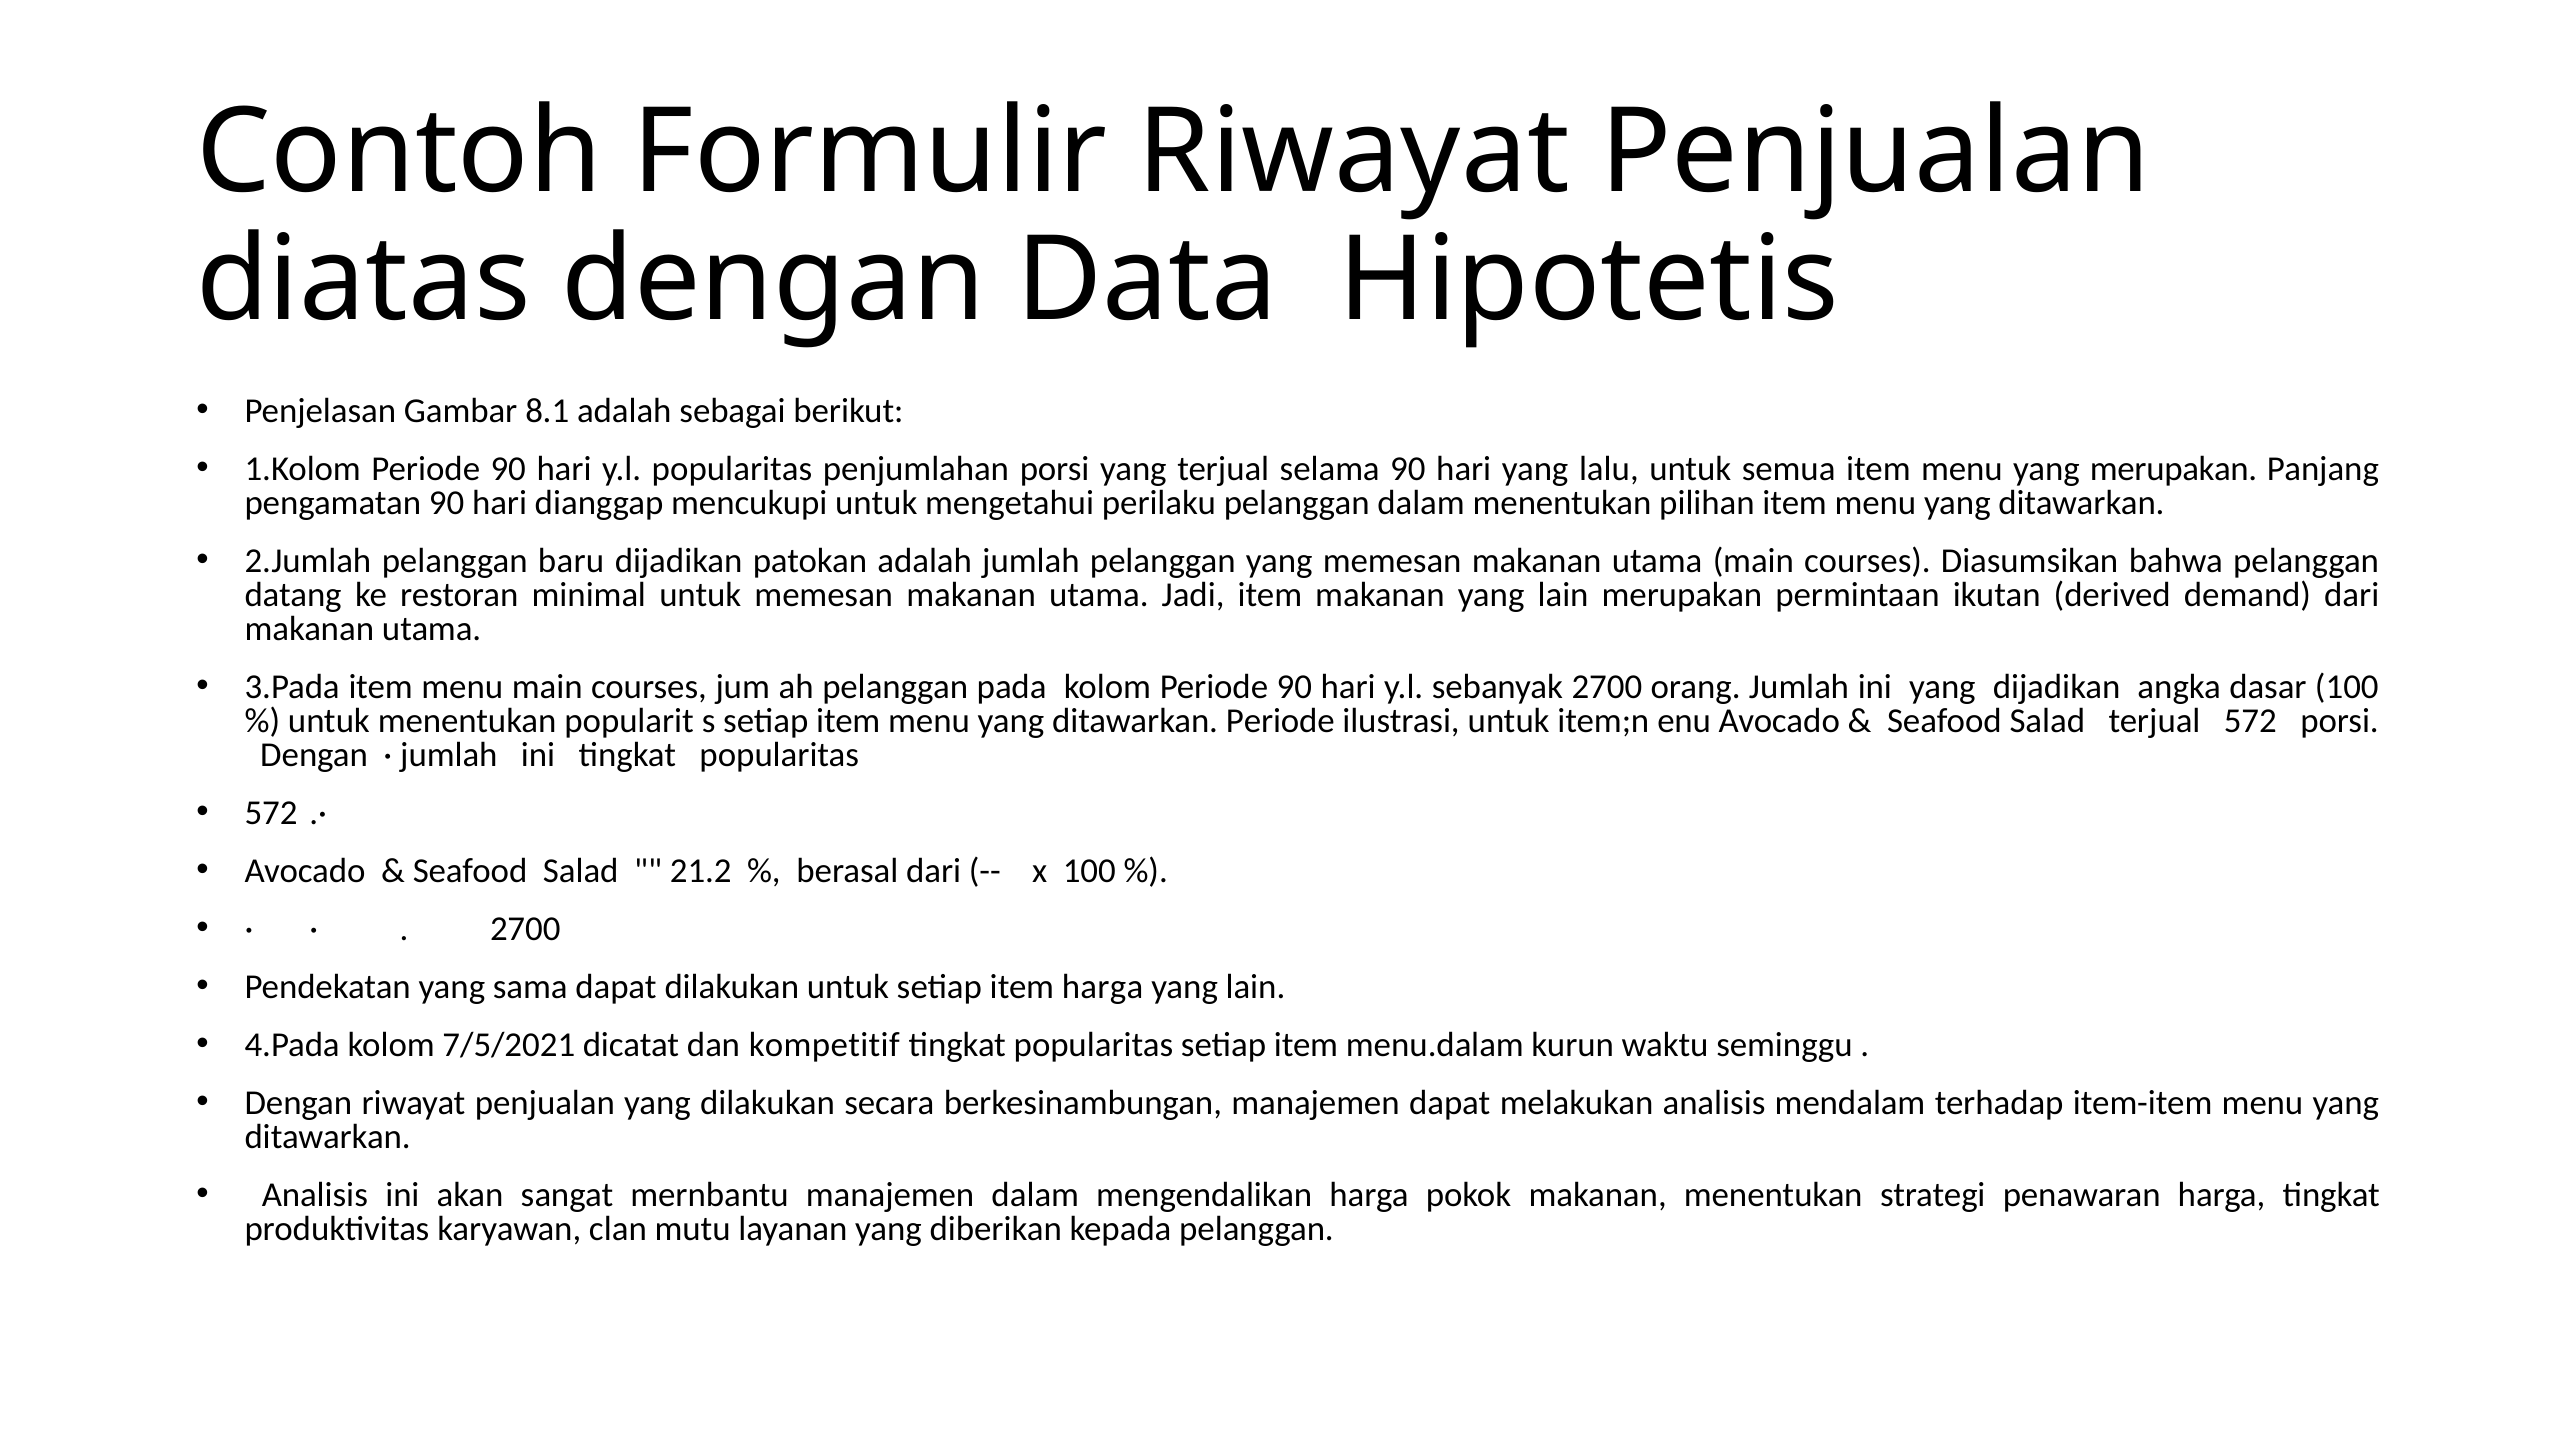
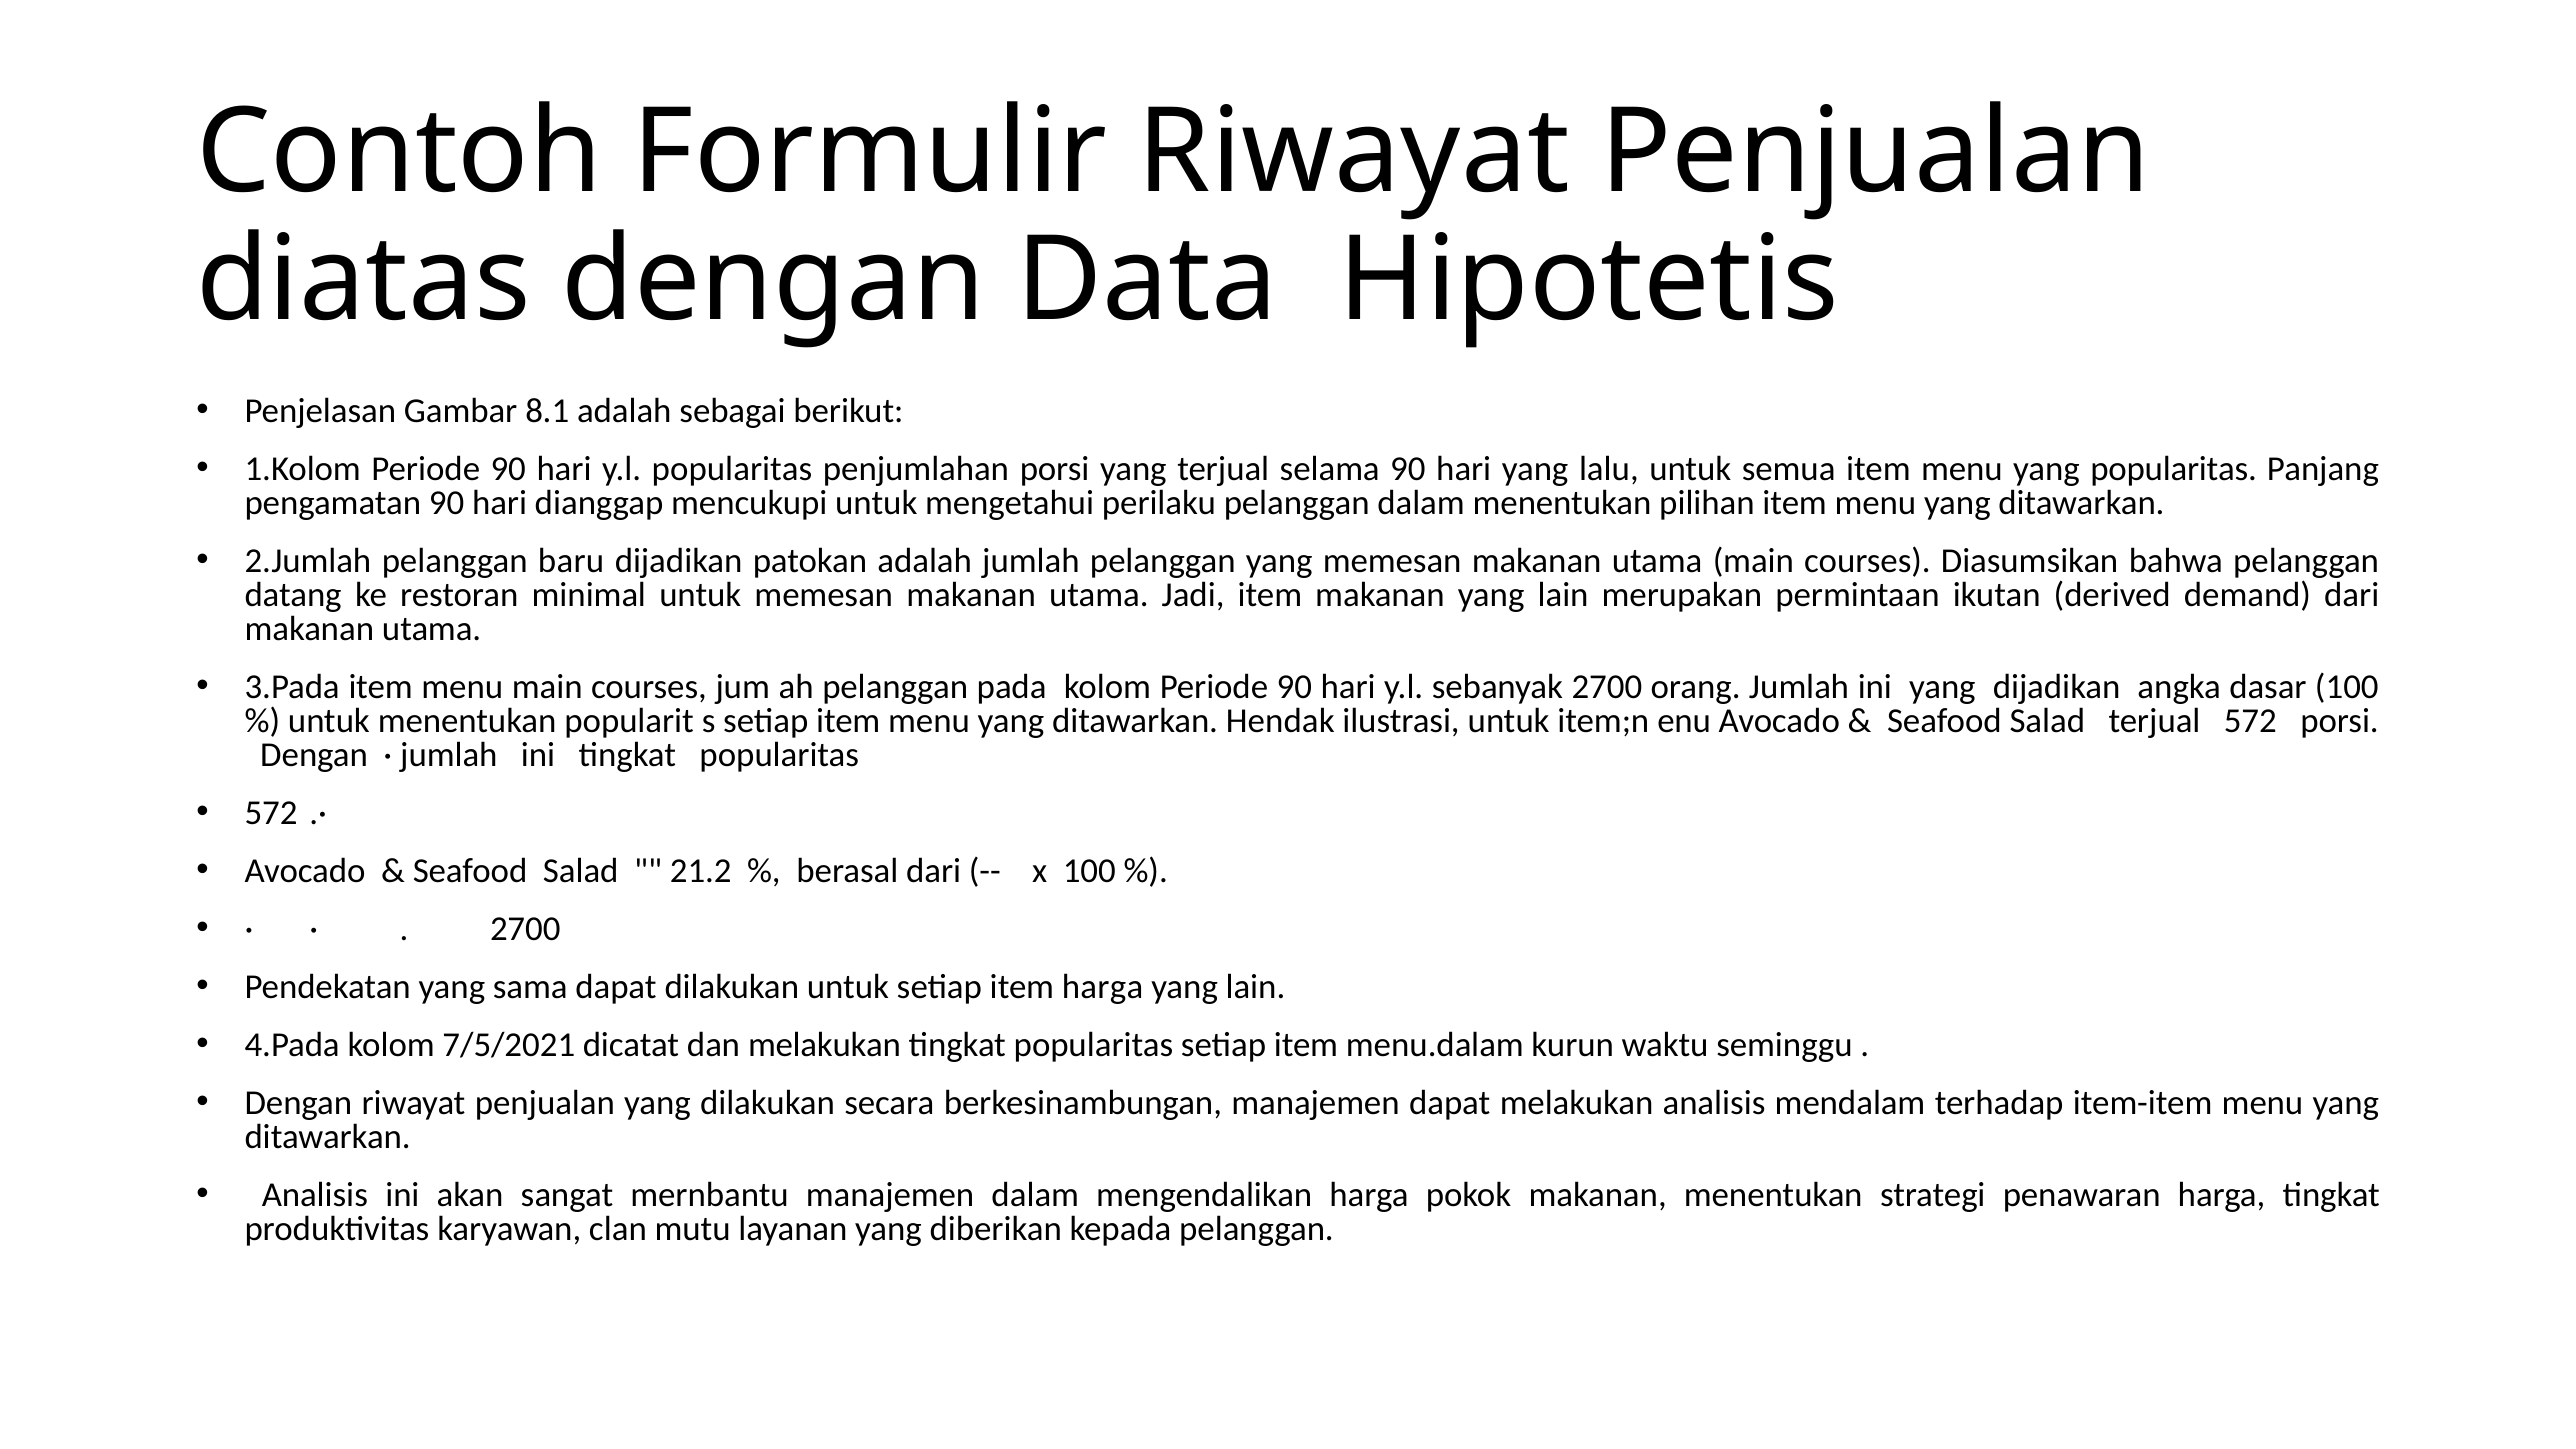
yang merupakan: merupakan -> popularitas (2174, 469)
ditawarkan Periode: Periode -> Hendak (1280, 721)
dan kompetitif: kompetitif -> melakukan (825, 1045)
